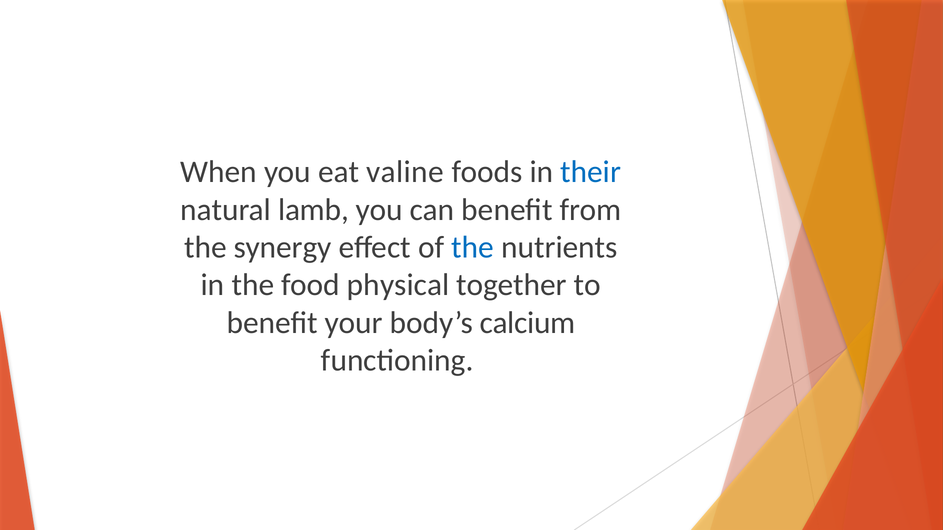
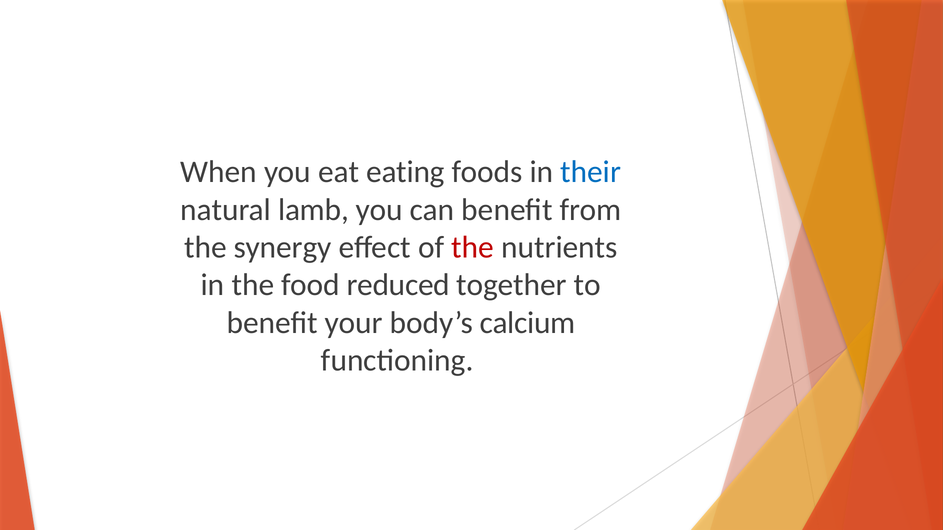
valine: valine -> eating (405, 172)
the colour: blue -> red (473, 248)
physical: physical -> reduced (398, 285)
